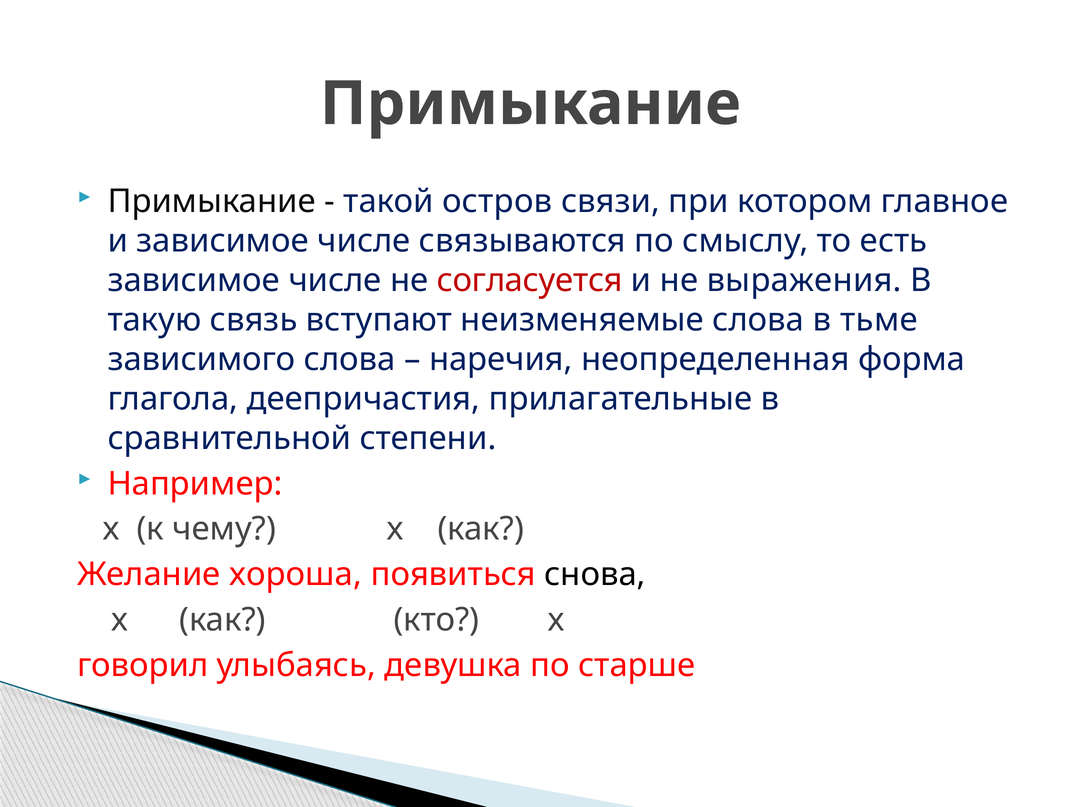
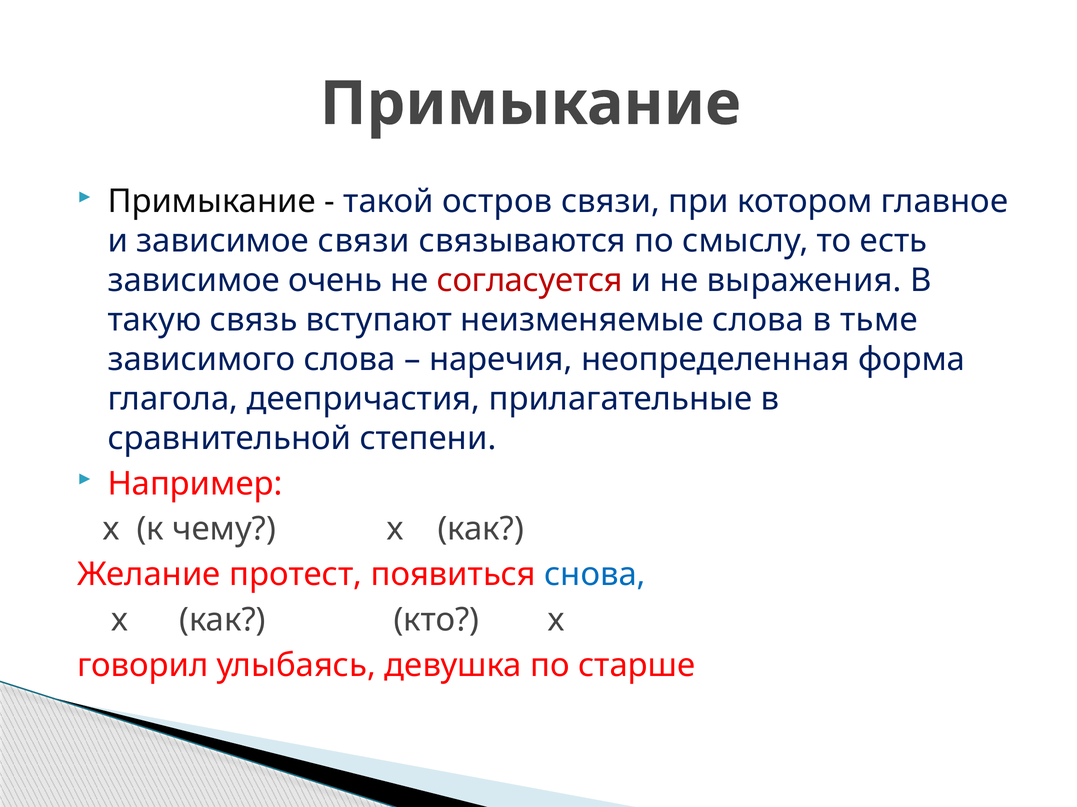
и зависимое числе: числе -> связи (364, 241)
числе: числе -> очень (335, 281)
хороша: хороша -> протест (296, 575)
снова colour: black -> blue (595, 575)
